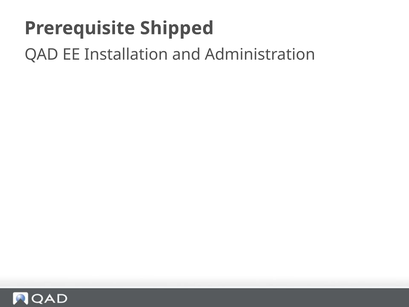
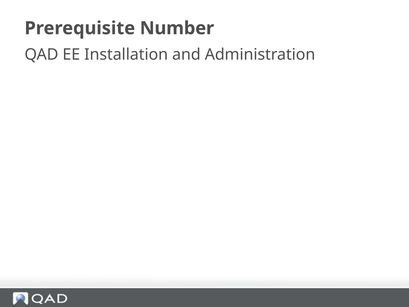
Shipped: Shipped -> Number (177, 28)
